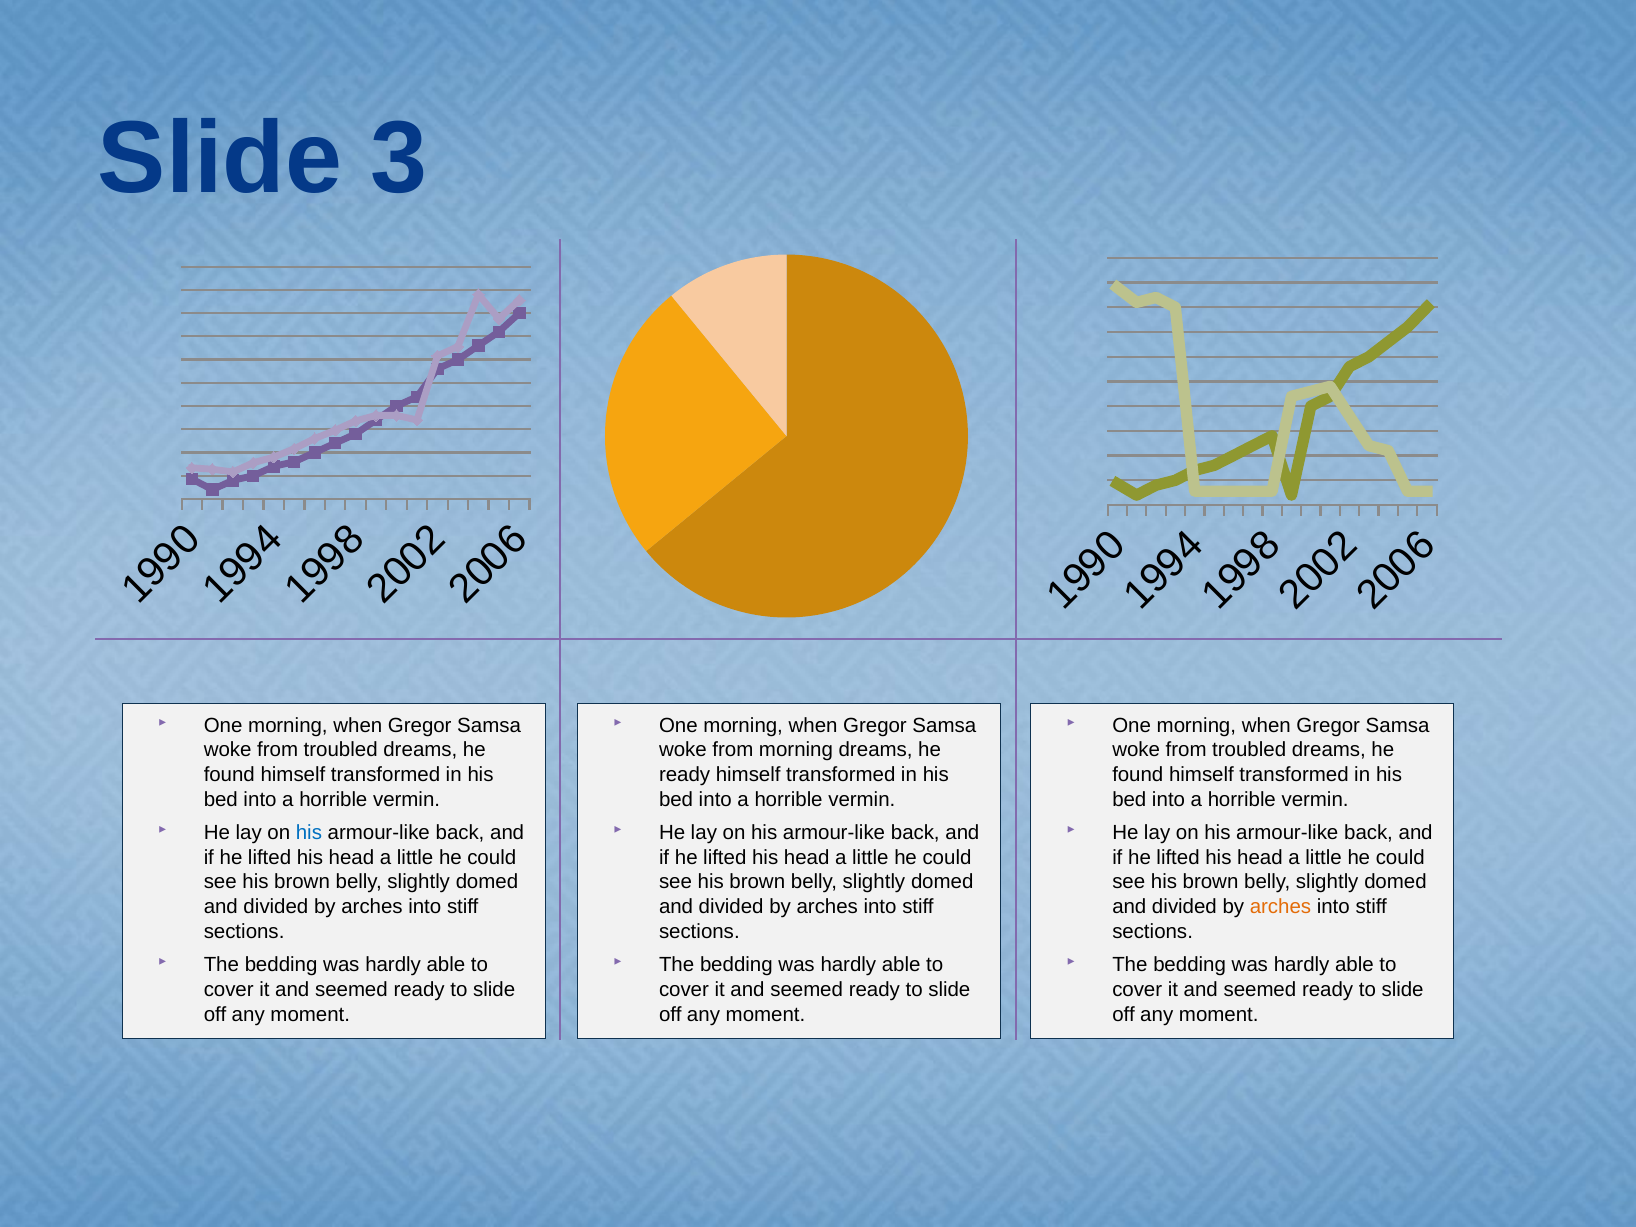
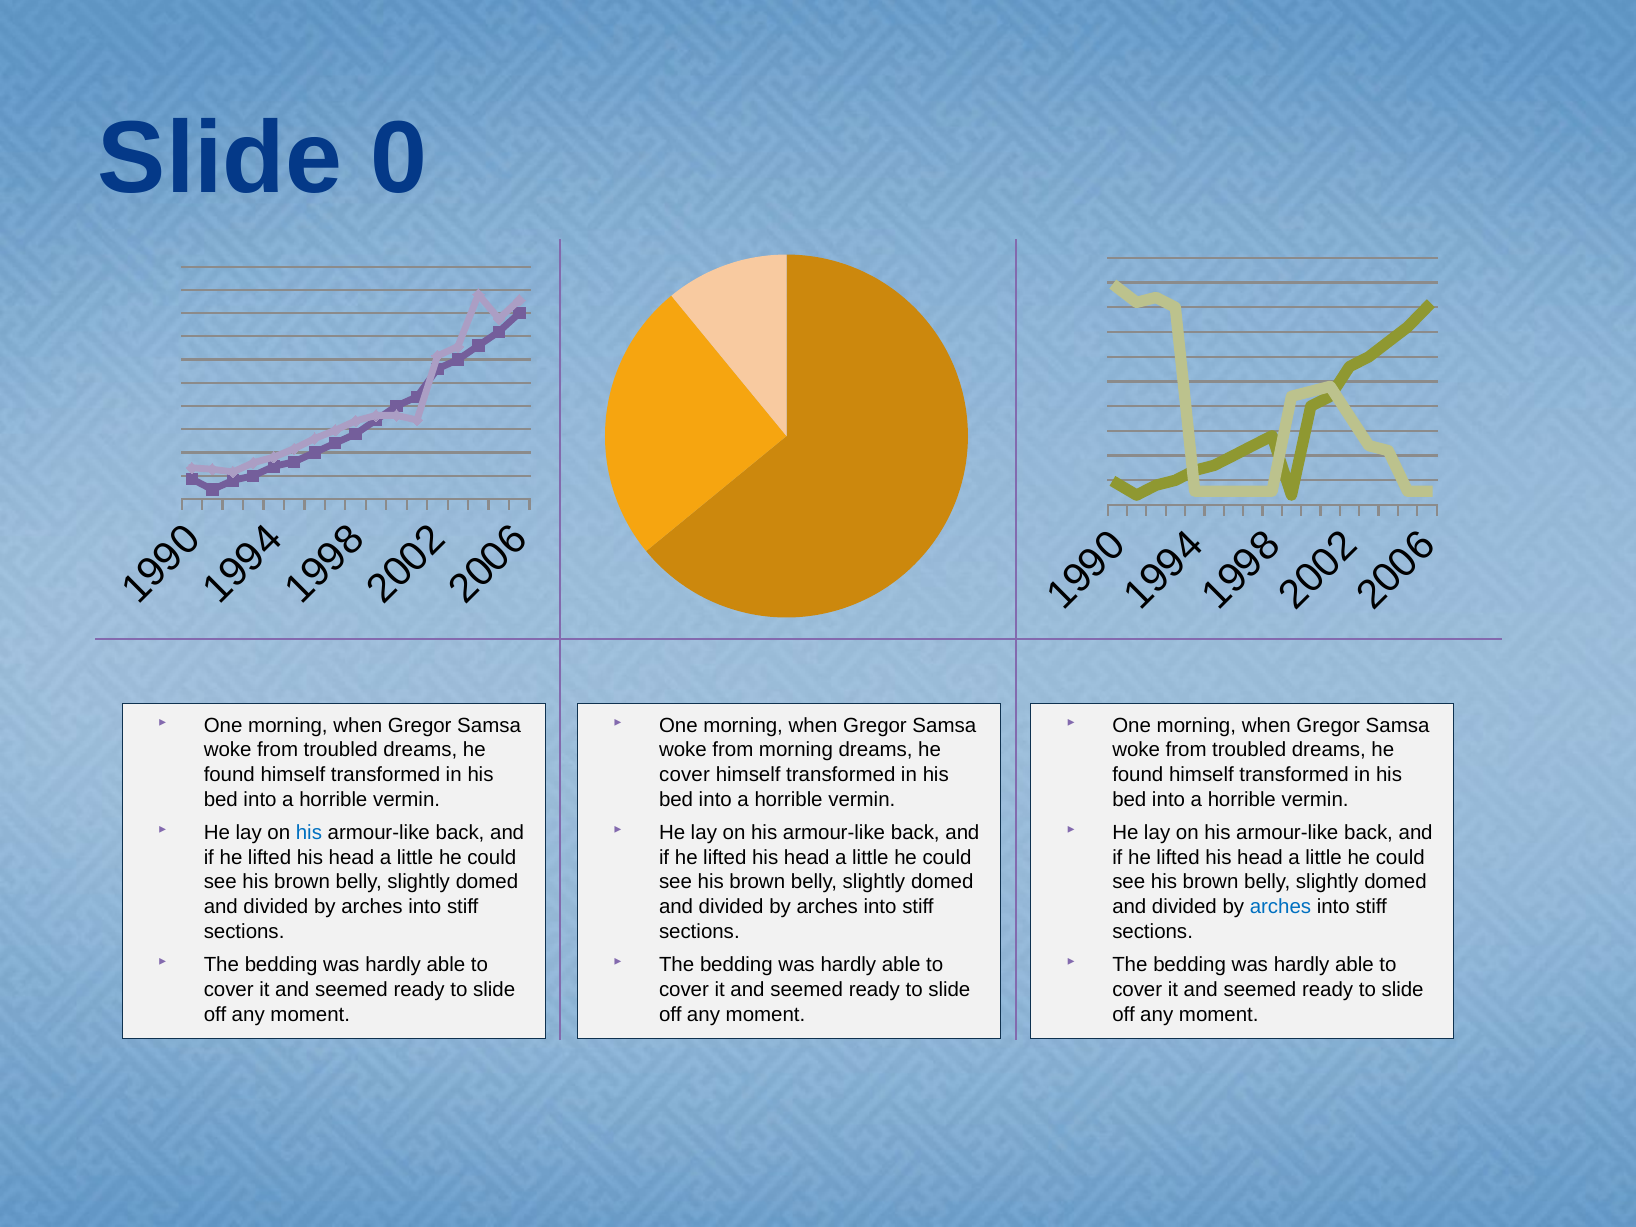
Slide 3: 3 -> 0 (399, 159)
ready: ready -> cover (684, 775)
arches colour: orange -> blue (1281, 907)
